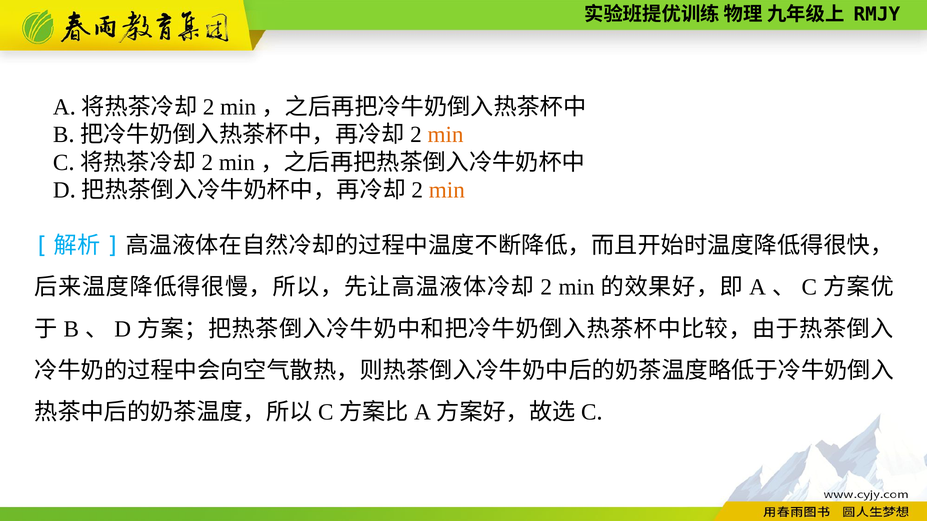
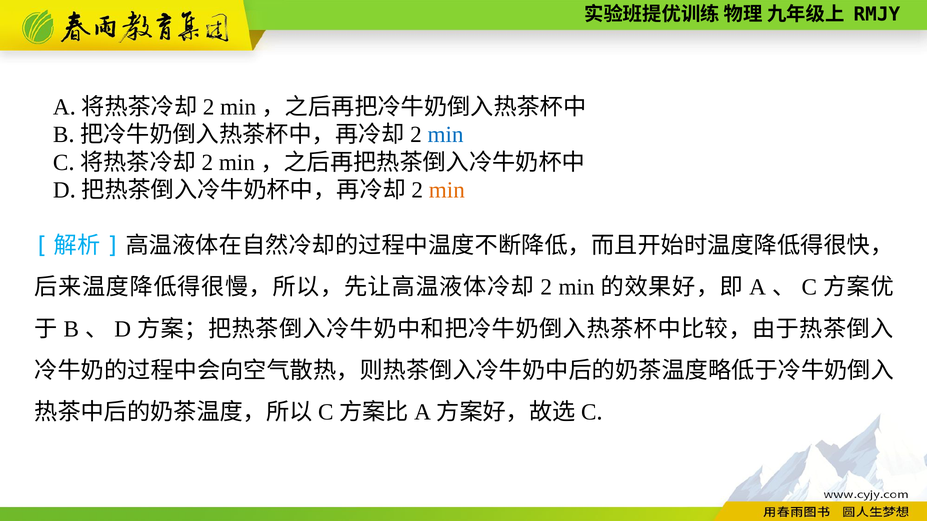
min colour: orange -> blue (446, 135)
